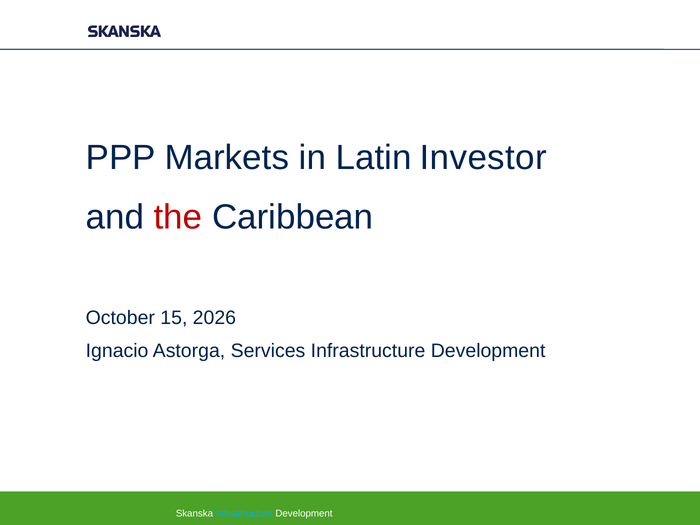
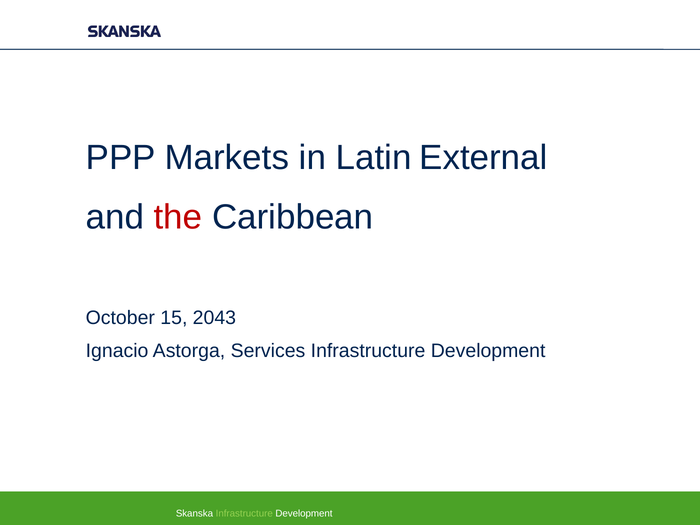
Investor: Investor -> External (484, 157)
2026: 2026 -> 2043 (214, 318)
Infrastructure colour: light blue -> light green (244, 514)
